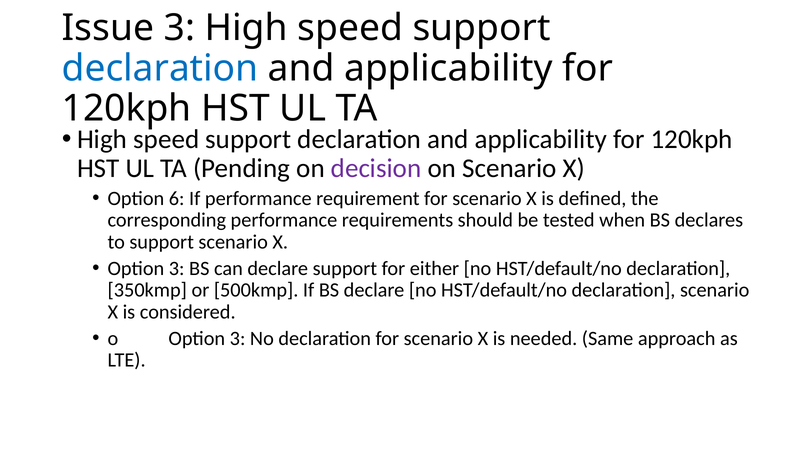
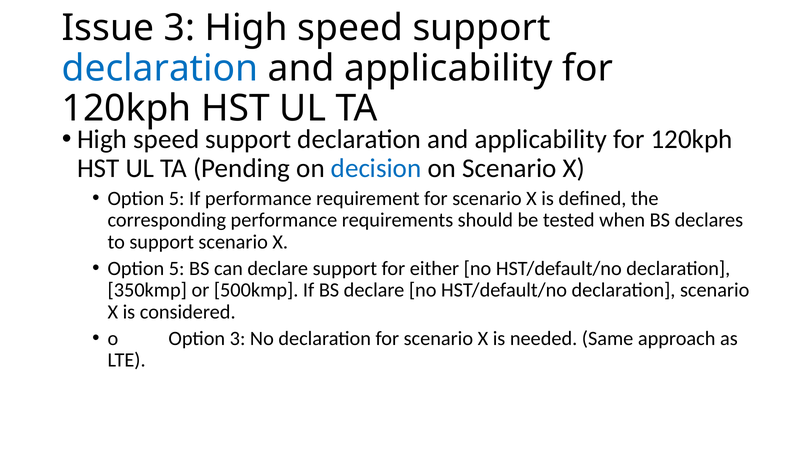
decision colour: purple -> blue (376, 168)
6: 6 -> 5 (177, 198)
3: 3 -> 5 (177, 268)
